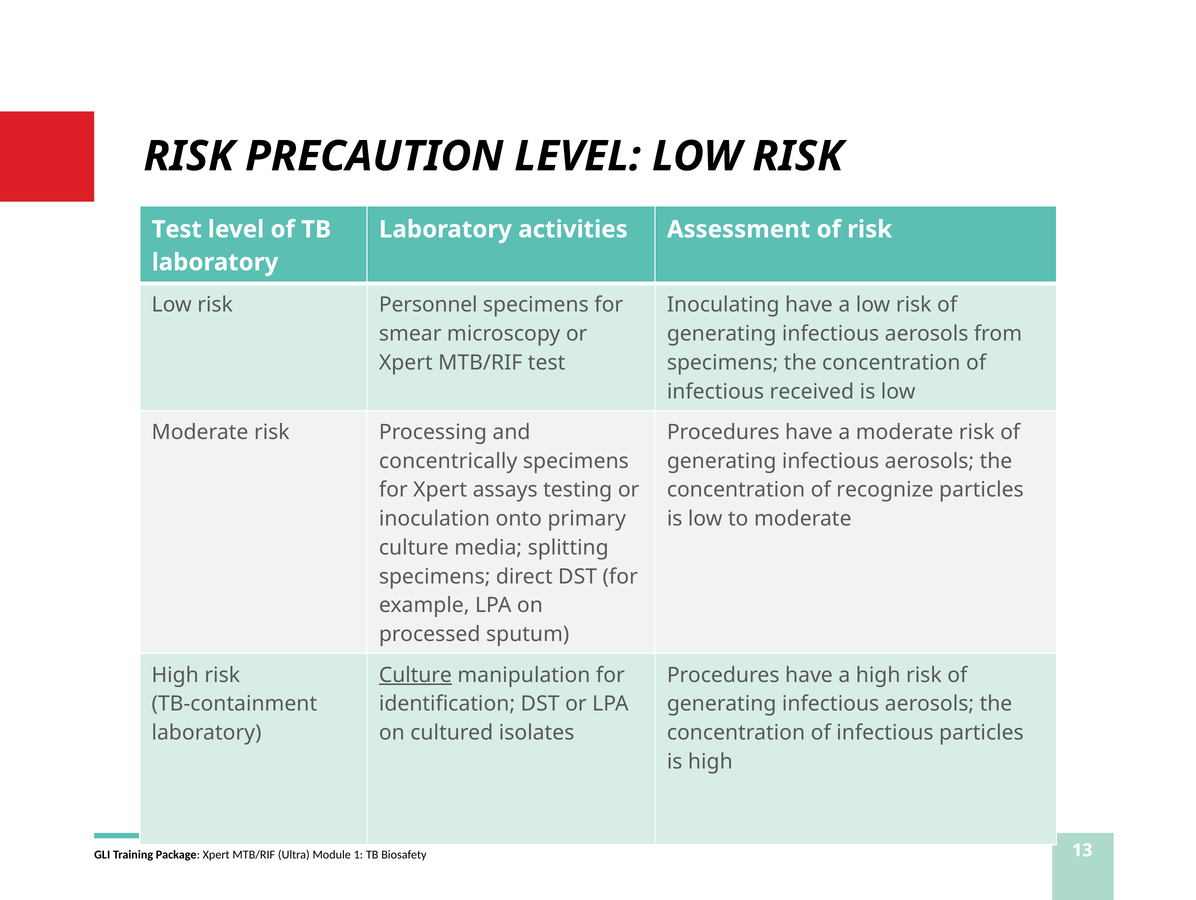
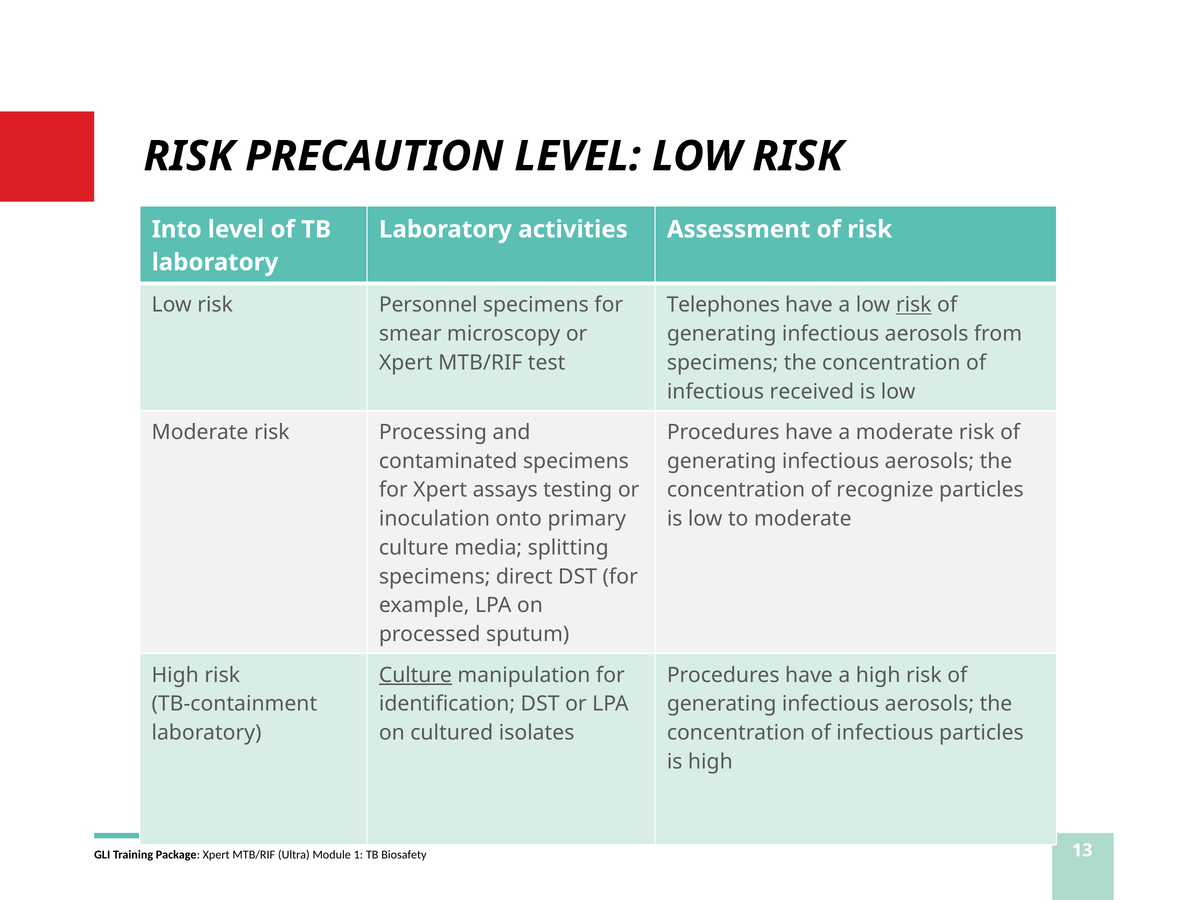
Test: Test -> Into (177, 230)
Inoculating: Inoculating -> Telephones (723, 305)
risk underline: none -> present (914, 305)
concentrically: concentrically -> contaminated (448, 461)
